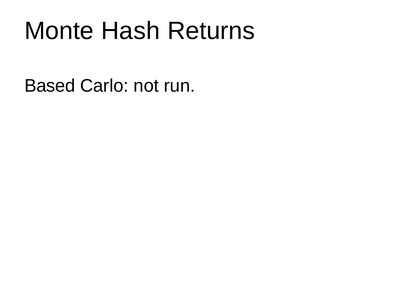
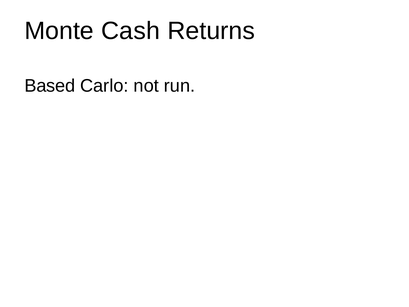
Hash: Hash -> Cash (131, 31)
